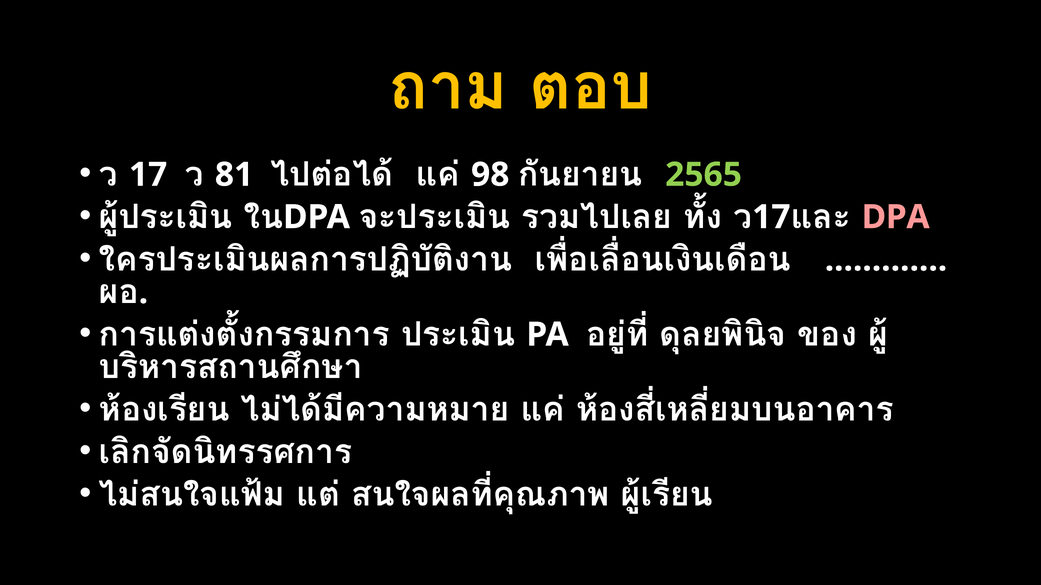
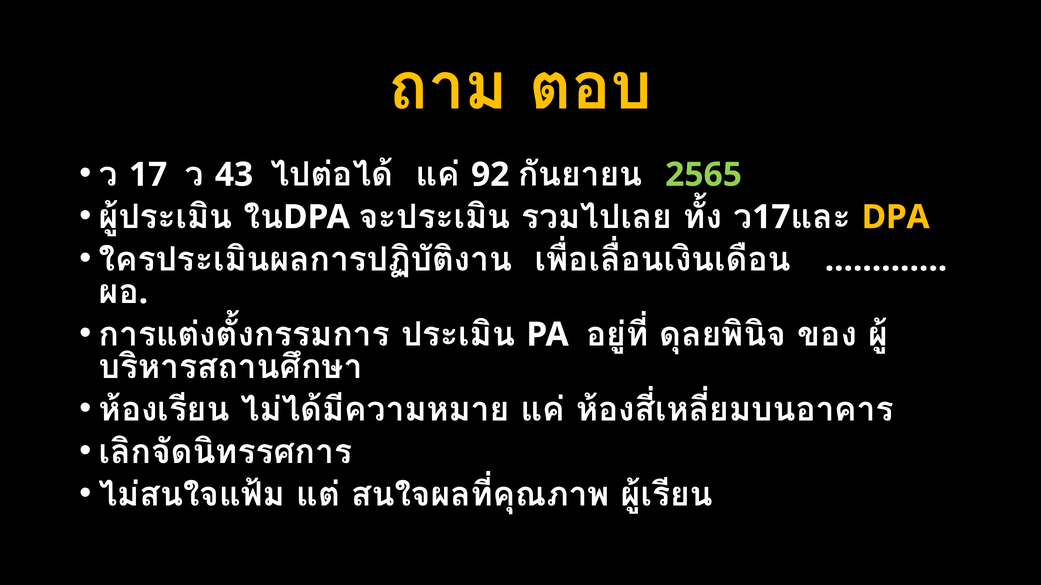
81: 81 -> 43 (234, 175)
98: 98 -> 92 (490, 175)
DPA colour: pink -> yellow (896, 217)
